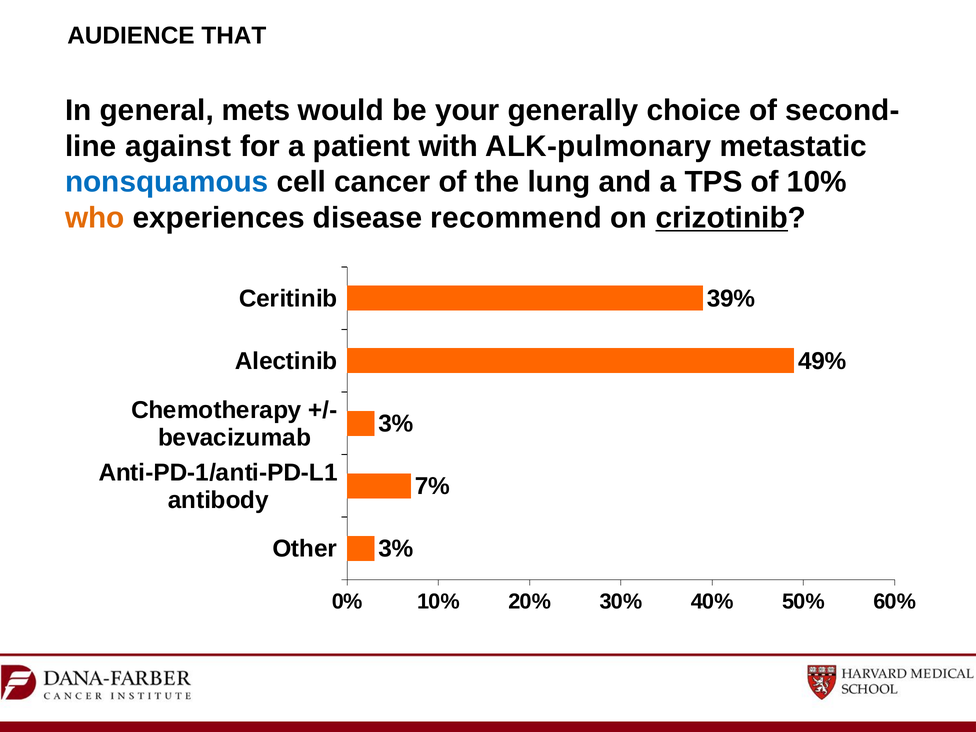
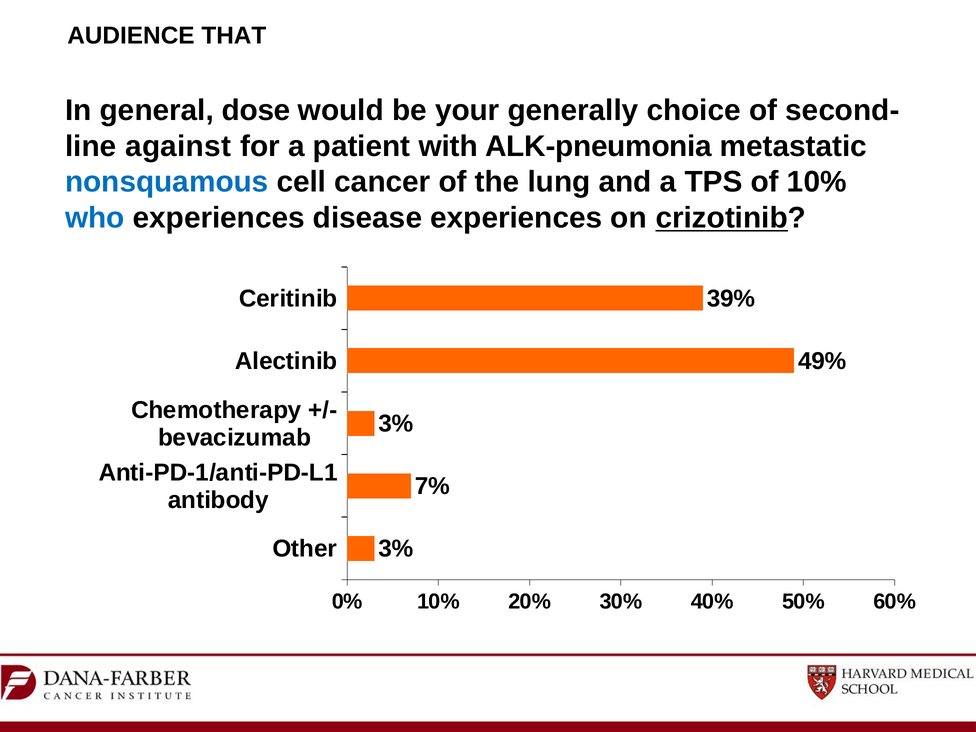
mets: mets -> dose (256, 110)
ALK-pulmonary: ALK-pulmonary -> ALK-pneumonia (599, 146)
who colour: orange -> blue (95, 218)
disease recommend: recommend -> experiences (516, 218)
